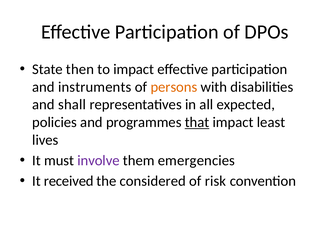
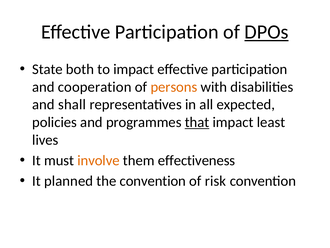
DPOs underline: none -> present (266, 32)
then: then -> both (80, 69)
instruments: instruments -> cooperation (95, 87)
involve colour: purple -> orange (98, 160)
emergencies: emergencies -> effectiveness (197, 160)
received: received -> planned (69, 181)
the considered: considered -> convention (153, 181)
